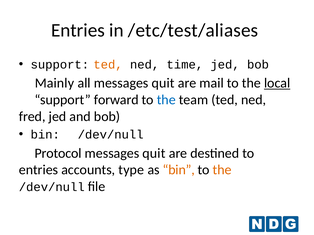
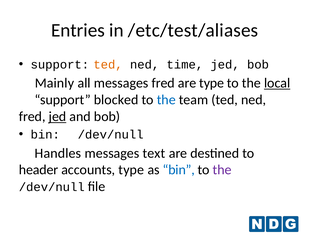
all messages quit: quit -> fred (163, 83)
are mail: mail -> type (212, 83)
forward: forward -> blocked (116, 100)
jed underline: none -> present (57, 117)
Protocol: Protocol -> Handles (58, 153)
quit: quit -> text (154, 153)
entries: entries -> header (39, 170)
bin colour: orange -> blue (179, 170)
the colour: orange -> purple (222, 170)
